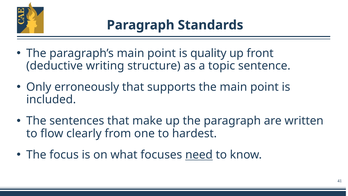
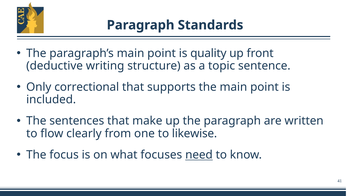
erroneously: erroneously -> correctional (87, 87)
hardest: hardest -> likewise (194, 133)
